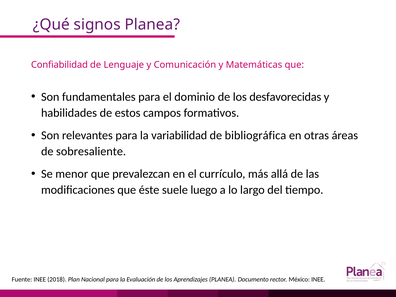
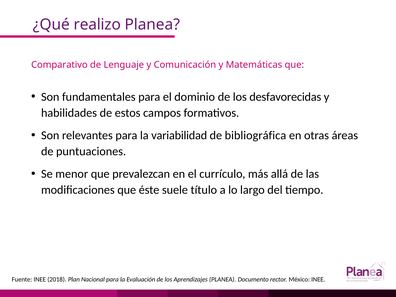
signos: signos -> realizo (97, 25)
Confiabilidad: Confiabilidad -> Comparativo (59, 65)
sobresaliente: sobresaliente -> puntuaciones (91, 151)
luego: luego -> título (204, 190)
